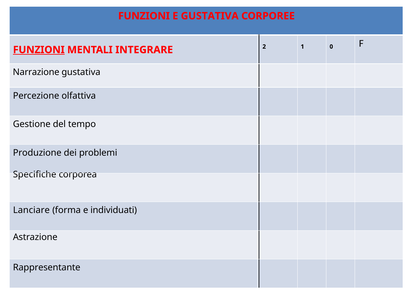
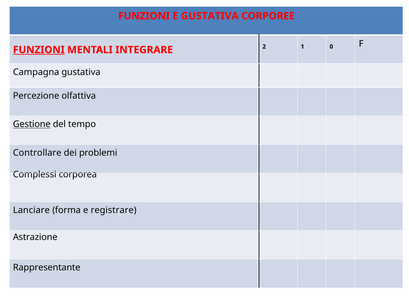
Narrazione: Narrazione -> Campagna (36, 72)
Gestione underline: none -> present (32, 124)
Produzione: Produzione -> Controllare (37, 153)
Specifiche: Specifiche -> Complessi (35, 174)
individuati: individuati -> registrare (114, 210)
